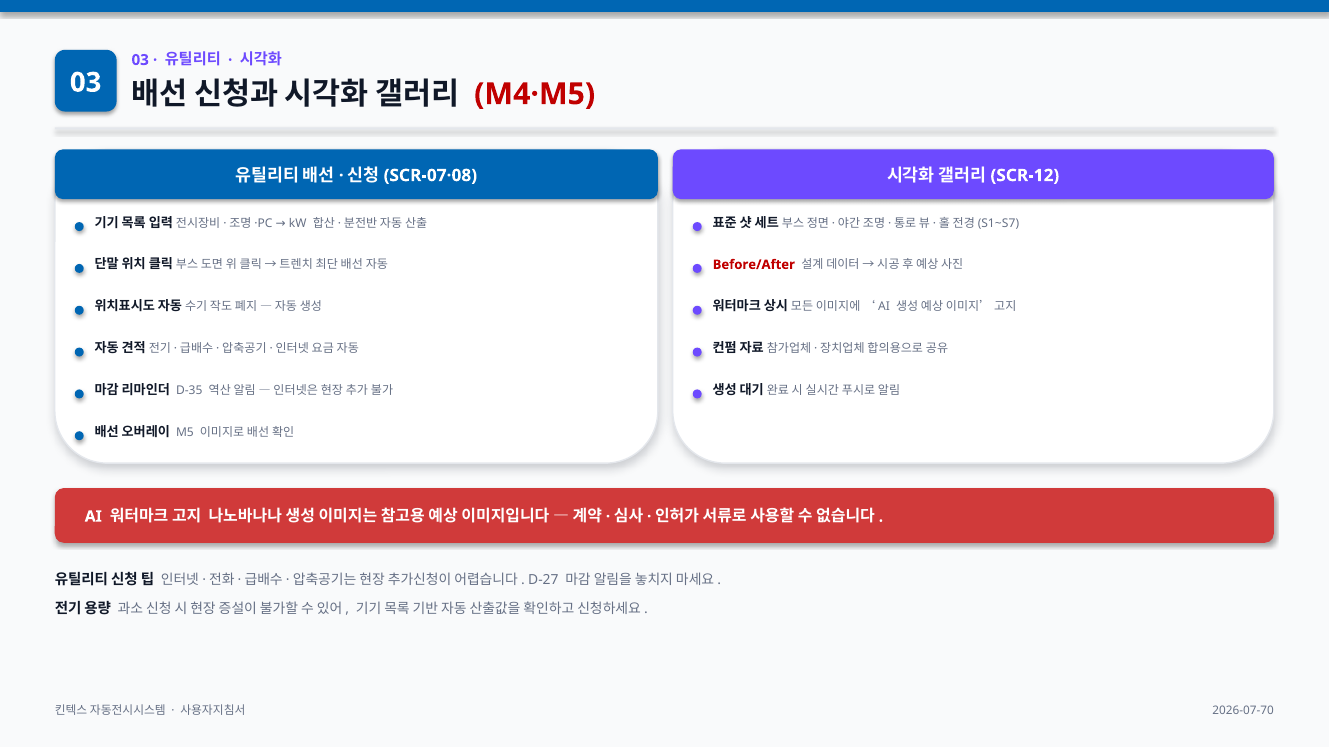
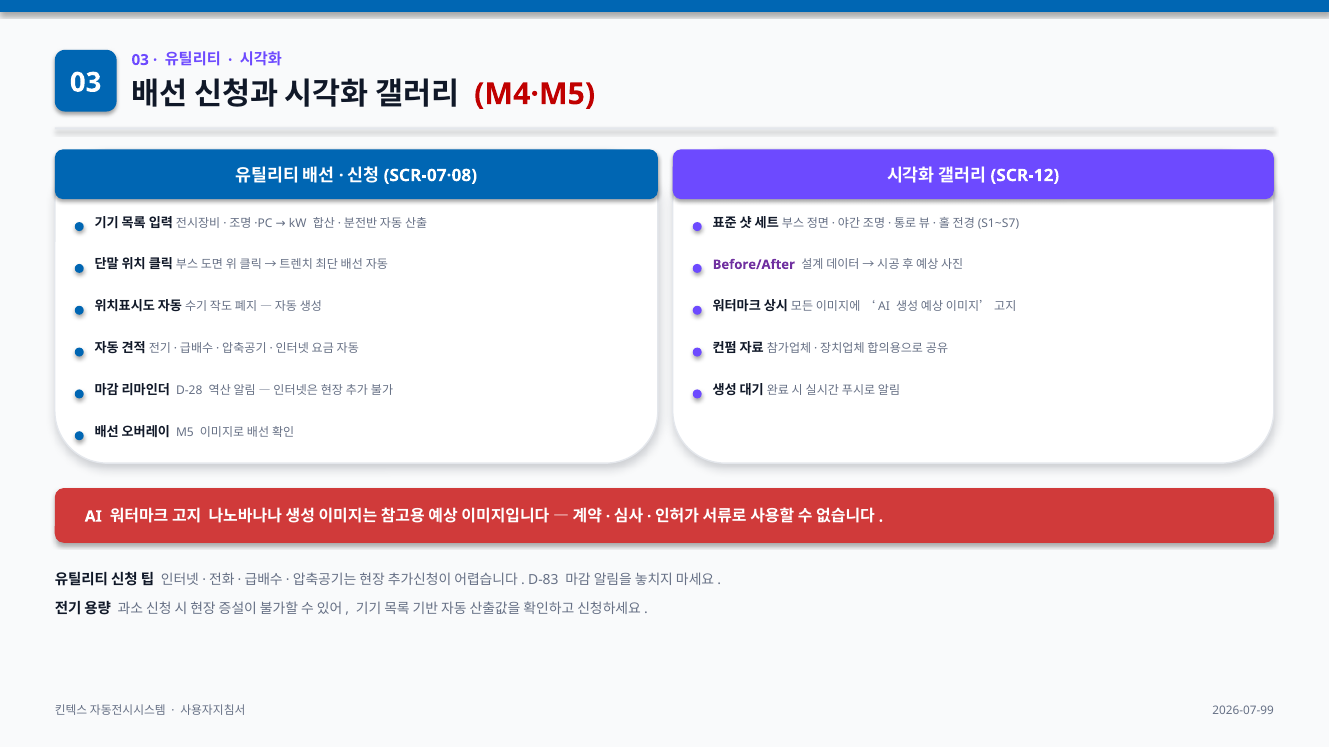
Before/After colour: red -> purple (754, 265)
D-35: D-35 -> D-28 (189, 391)
D-27: D-27 -> D-83 (543, 581)
2026-07-70: 2026-07-70 -> 2026-07-99 (1243, 712)
